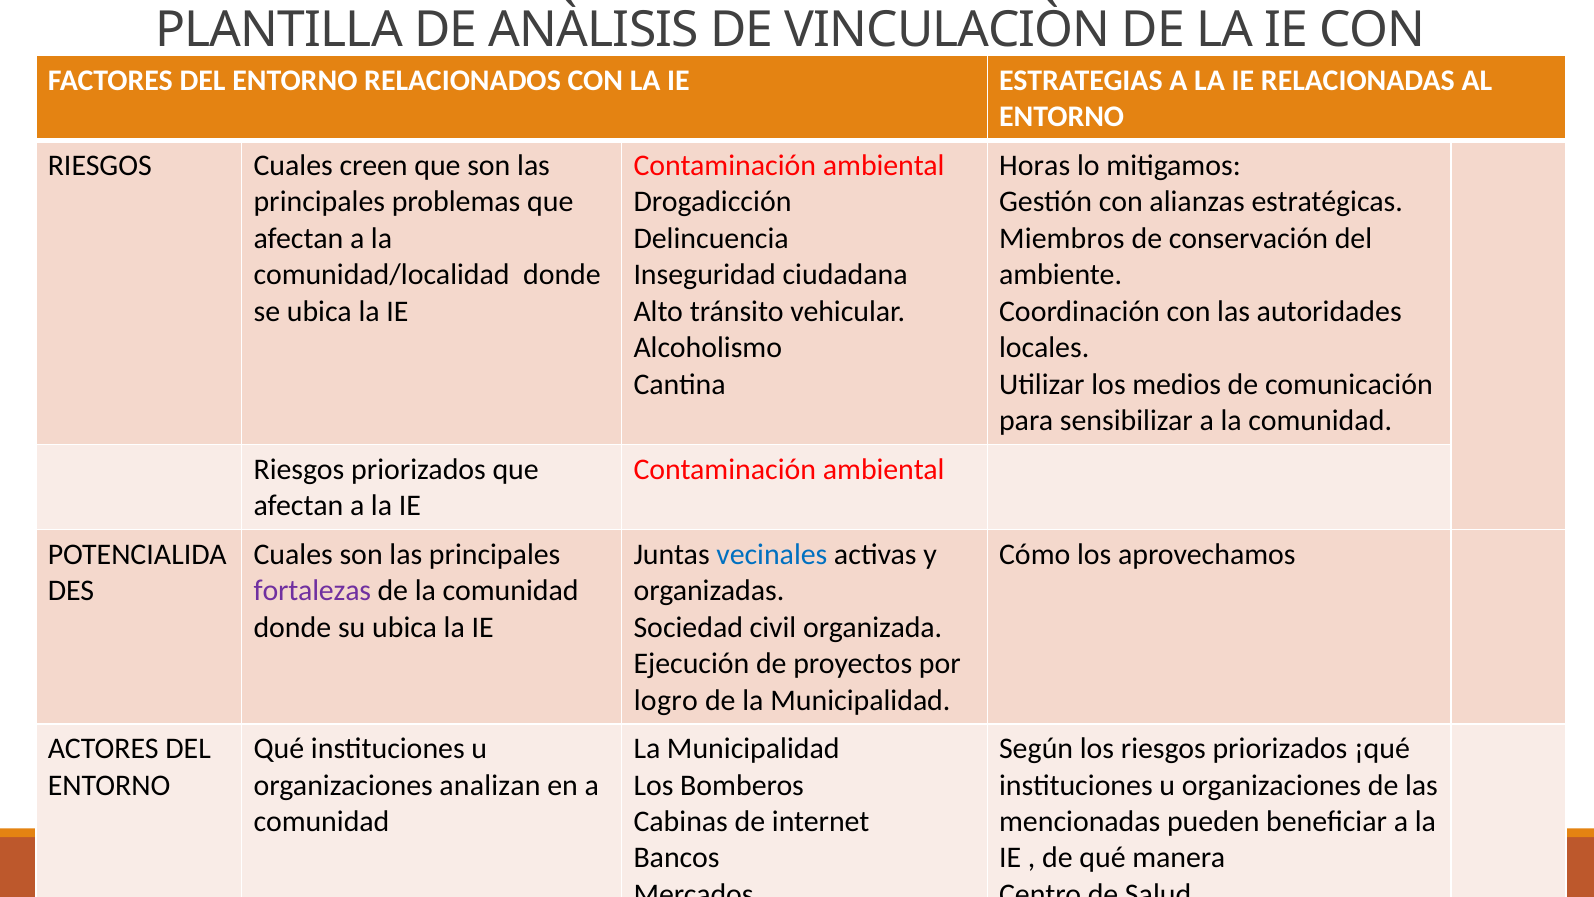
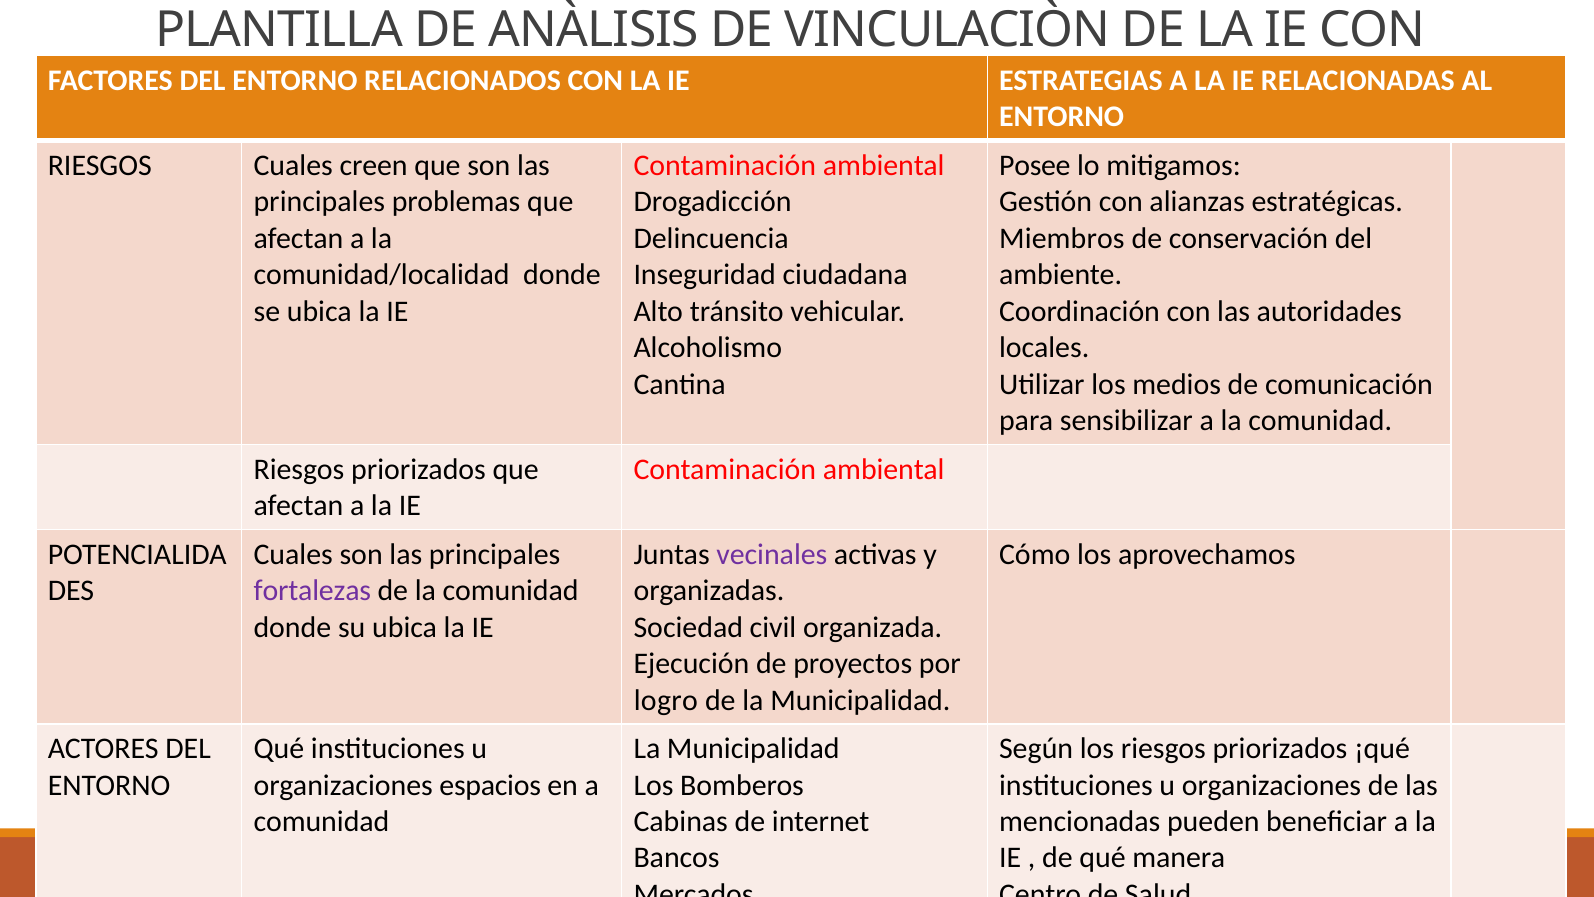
Horas: Horas -> Posee (1035, 165)
vecinales colour: blue -> purple (772, 554)
analizan: analizan -> espacios (490, 785)
